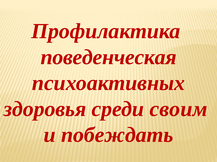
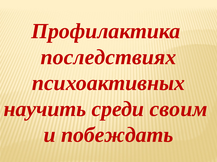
поведенческая: поведенческая -> последствиях (108, 57)
здоровья: здоровья -> научить (45, 109)
